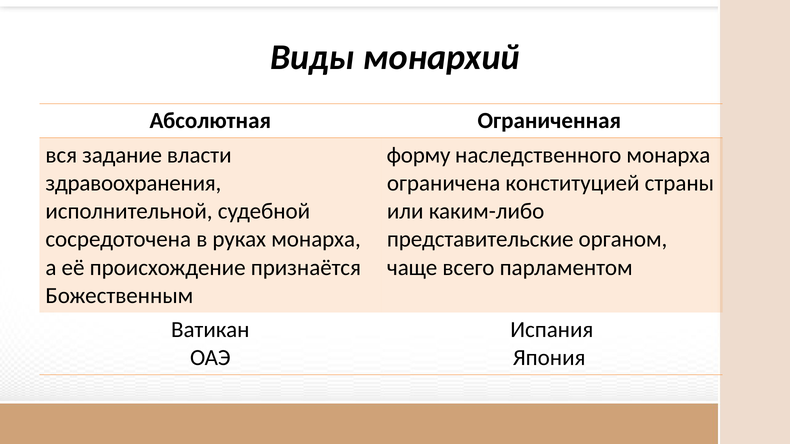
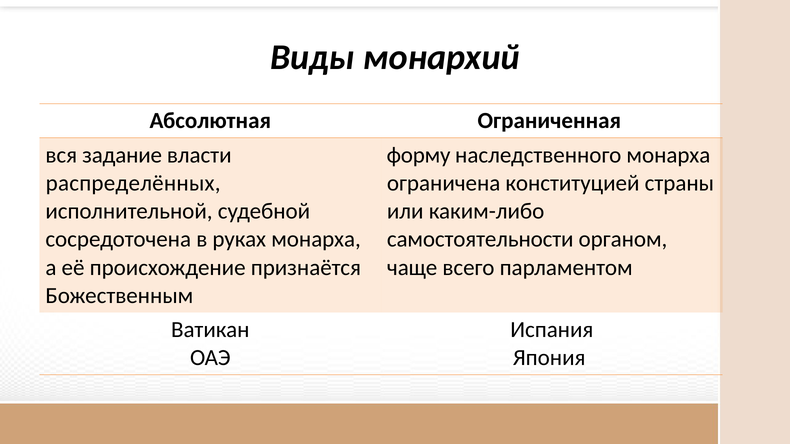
здравоохранения: здравоохранения -> распределённых (133, 183)
представительские: представительские -> самостоятельности (480, 240)
